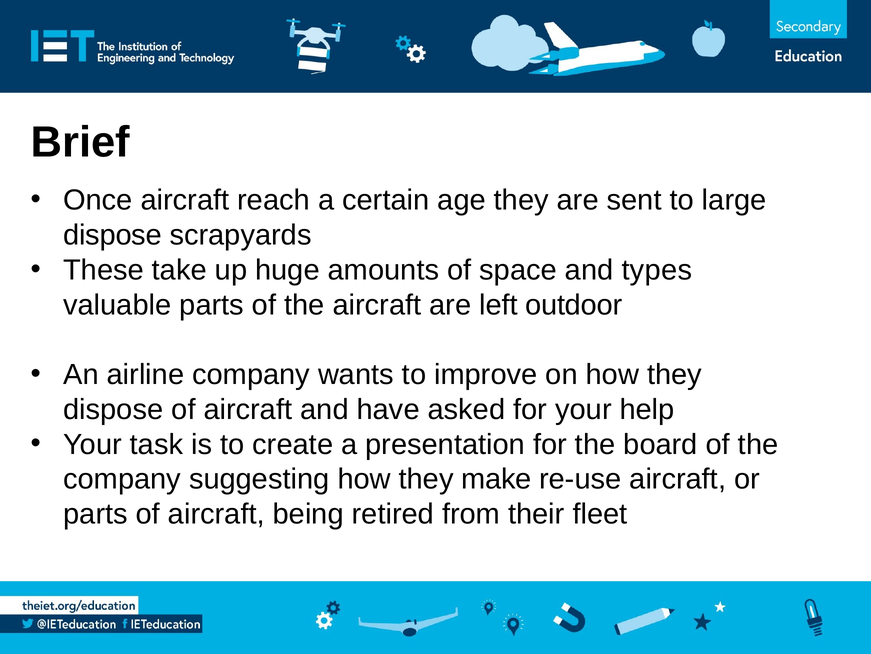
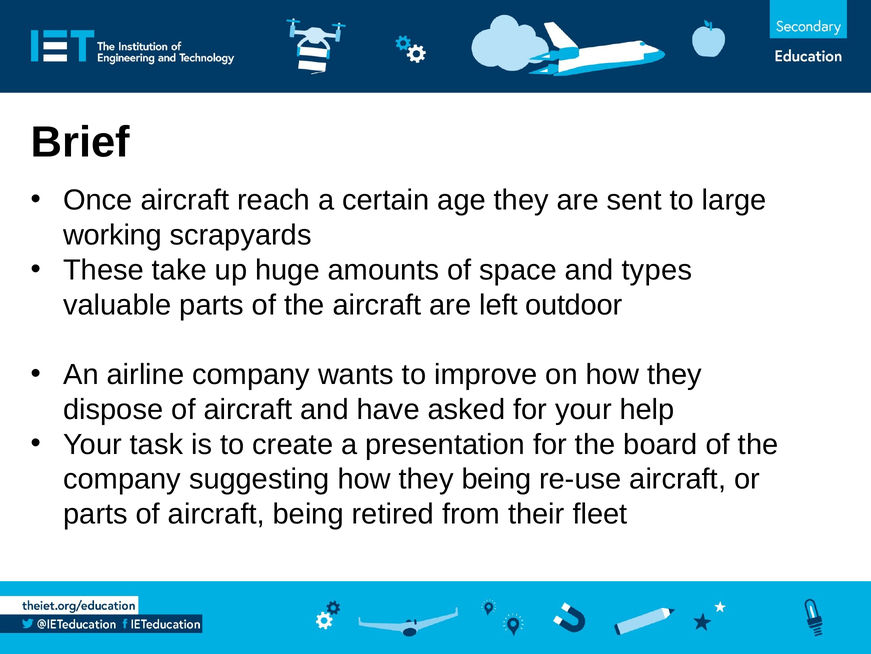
dispose: dispose -> working (113, 235)
they make: make -> being (497, 479)
